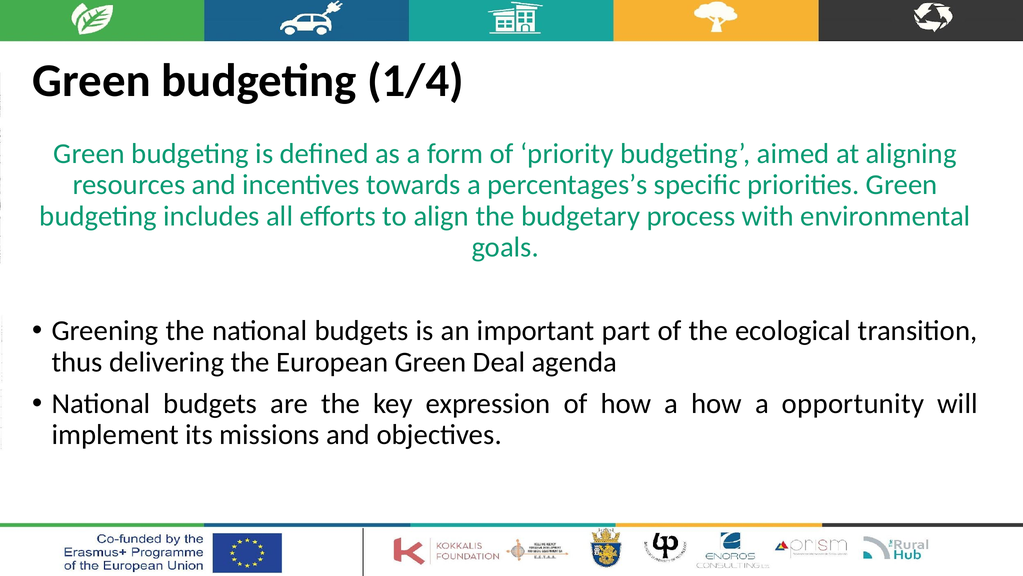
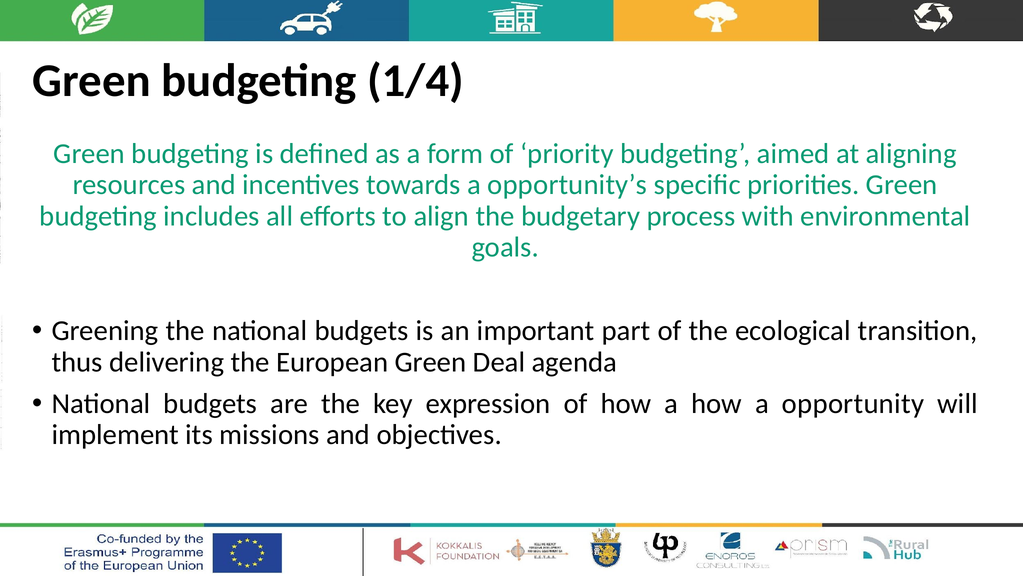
percentages’s: percentages’s -> opportunity’s (567, 185)
